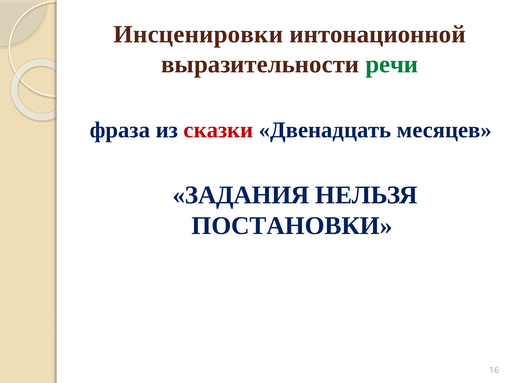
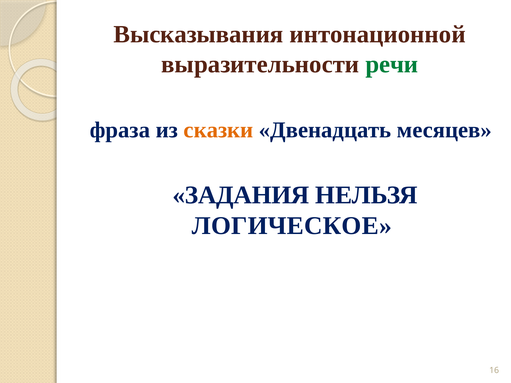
Инсценировки: Инсценировки -> Высказывания (199, 34)
сказки colour: red -> orange (218, 130)
ПОСТАНОВКИ: ПОСТАНОВКИ -> ЛОГИЧЕСКОЕ (292, 226)
